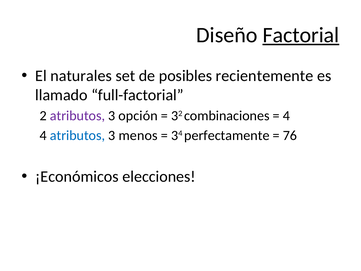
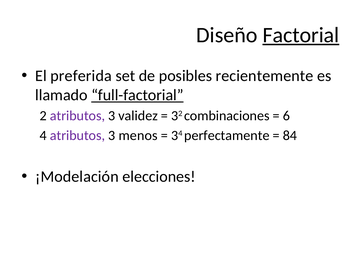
naturales: naturales -> preferida (81, 76)
full-factorial underline: none -> present (137, 95)
opción: opción -> validez (138, 116)
4: 4 -> 6 (286, 116)
atributos colour: blue -> purple (77, 135)
76: 76 -> 84 (290, 135)
¡Económicos: ¡Económicos -> ¡Modelación (77, 176)
